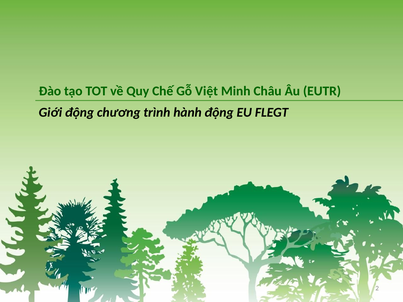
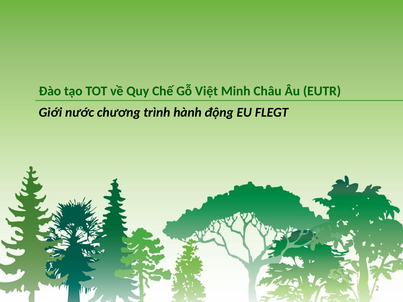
Giới động: động -> nước (80, 113)
